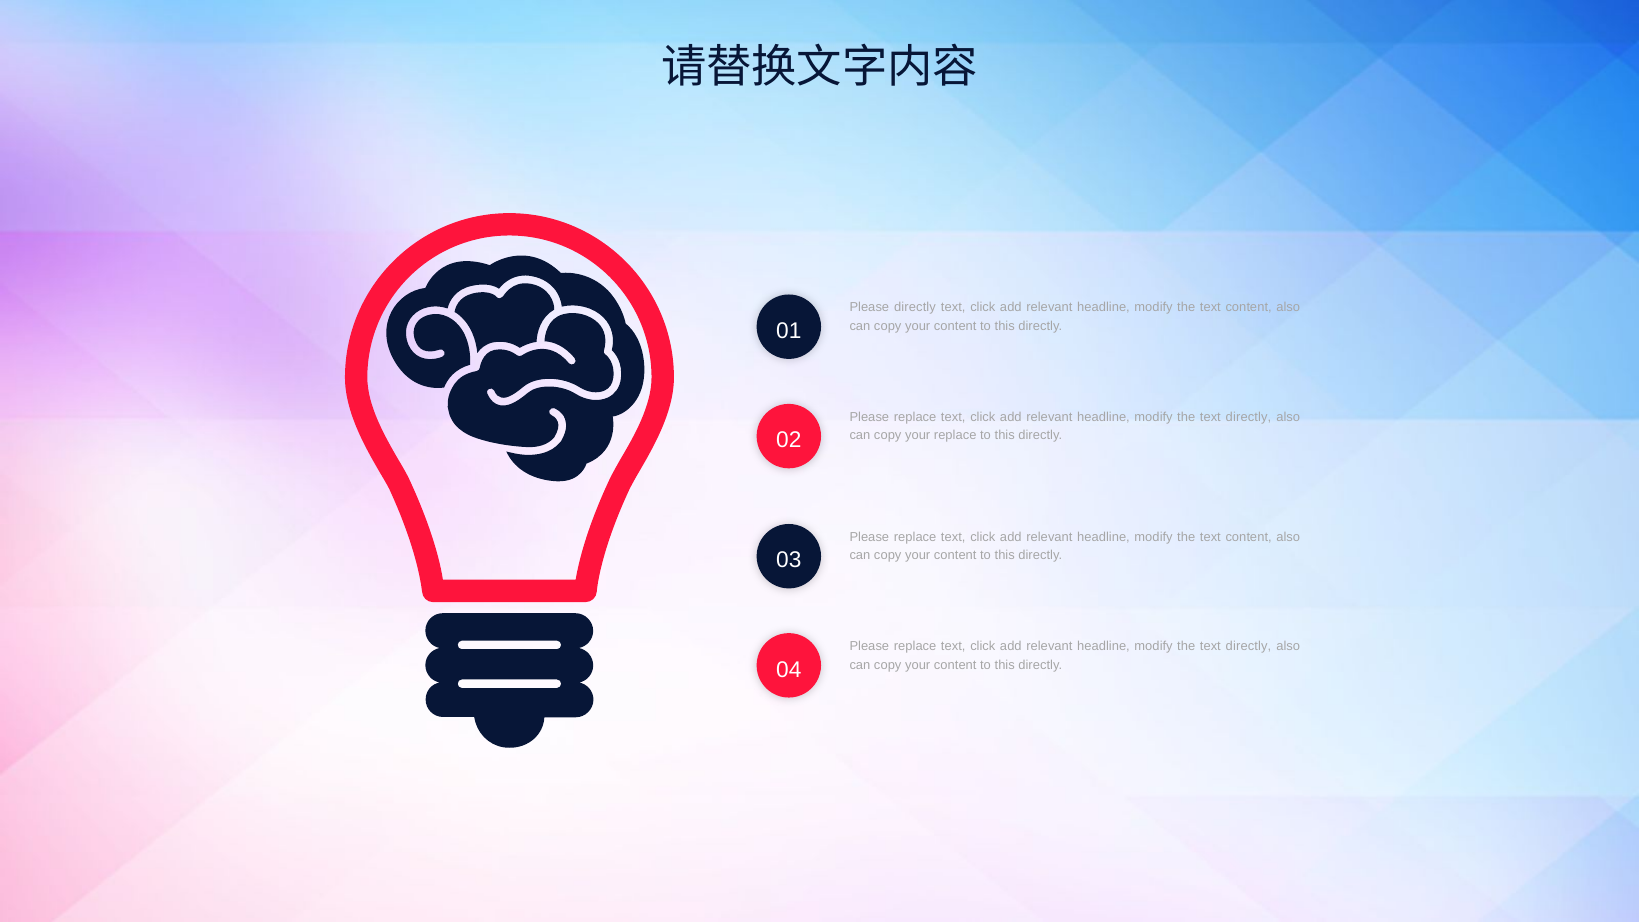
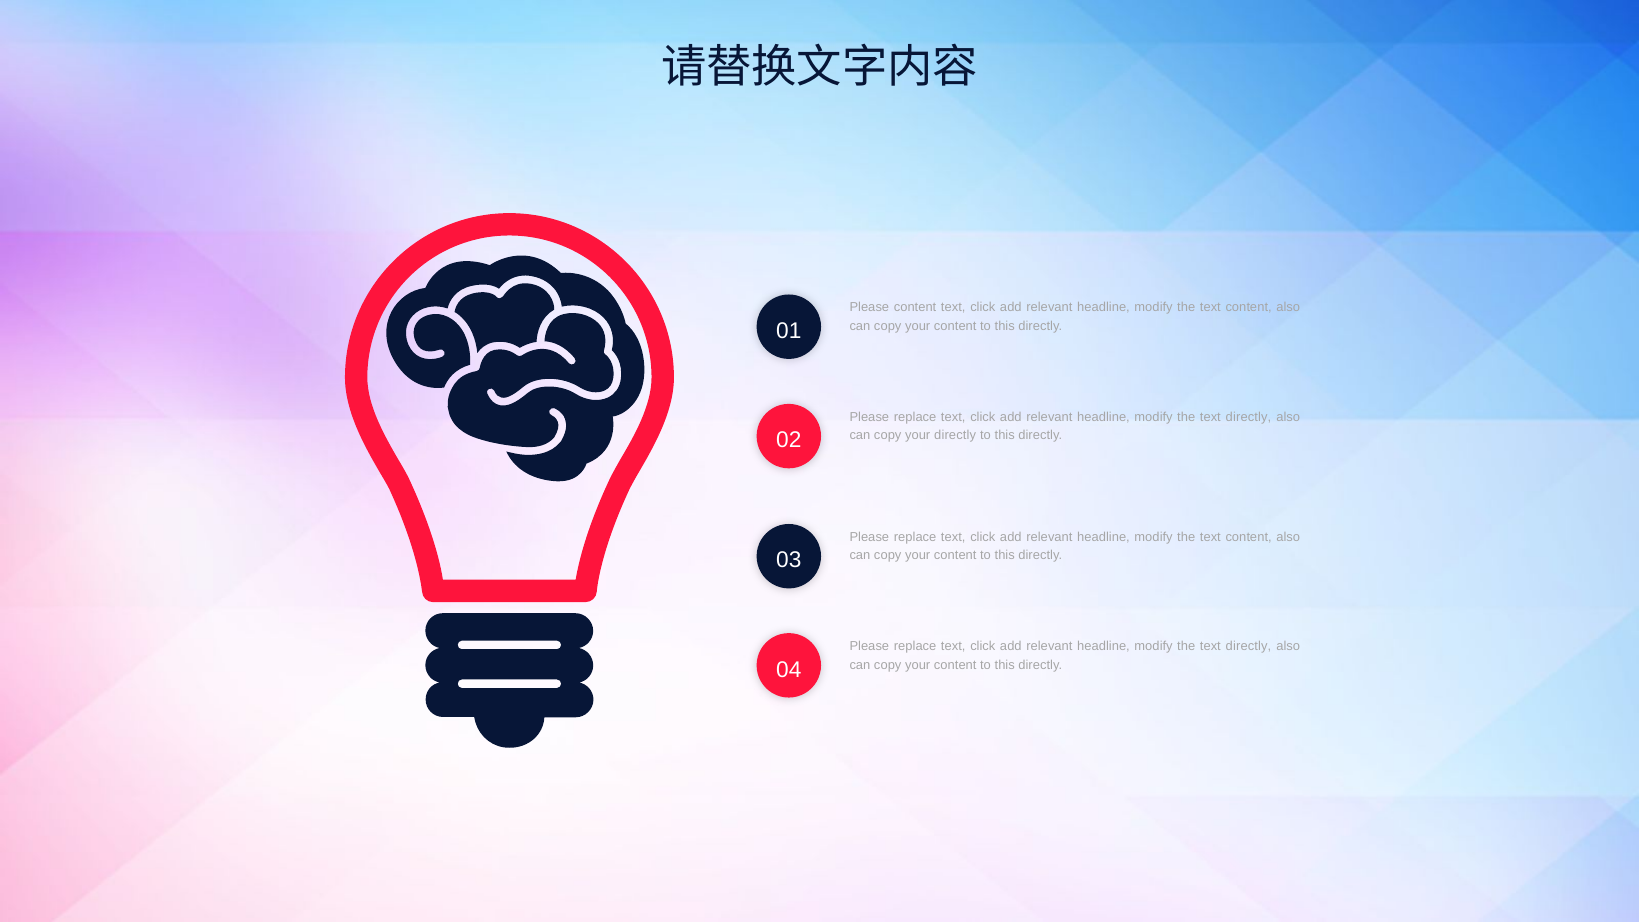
Please directly: directly -> content (915, 308)
your replace: replace -> directly (955, 436)
